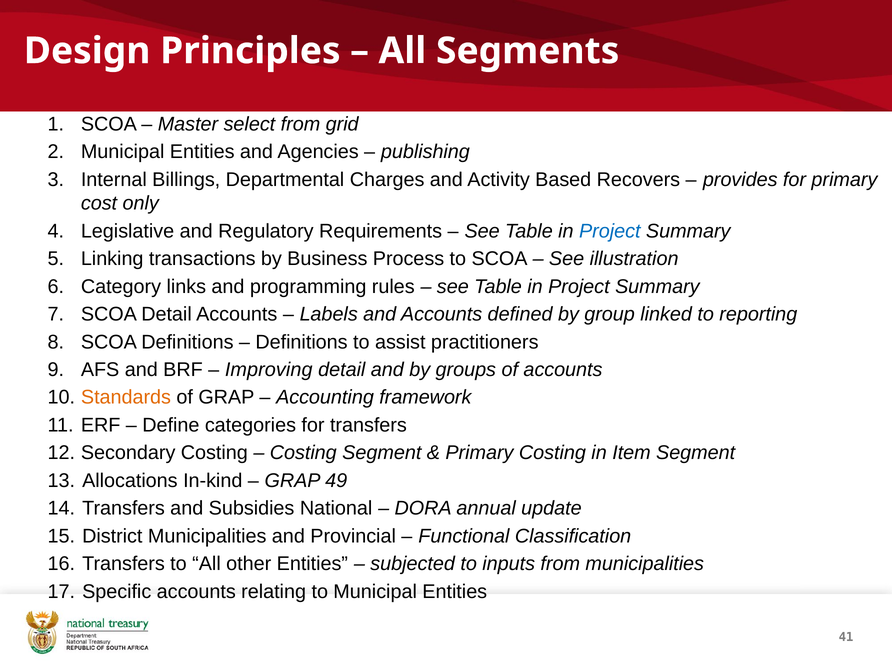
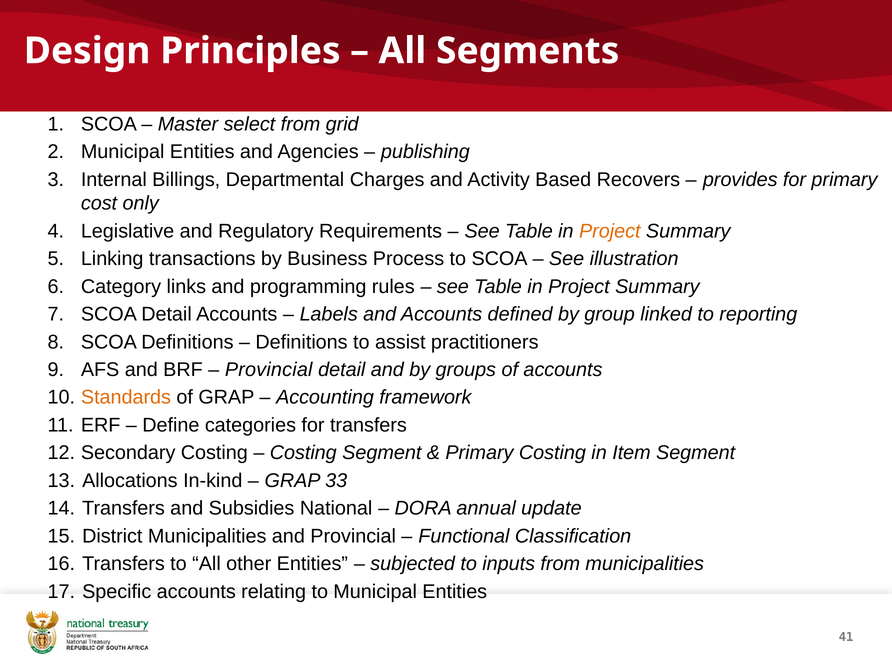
Project colour: blue -> orange (610, 231)
Improving: Improving -> Provincial (269, 370)
49: 49 -> 33 (336, 481)
